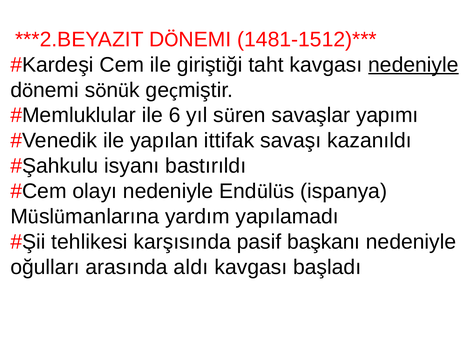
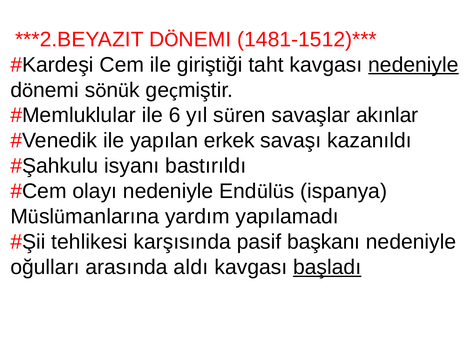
yapımı: yapımı -> akınlar (387, 115)
ittifak: ittifak -> erkek (229, 141)
başladı underline: none -> present (327, 267)
